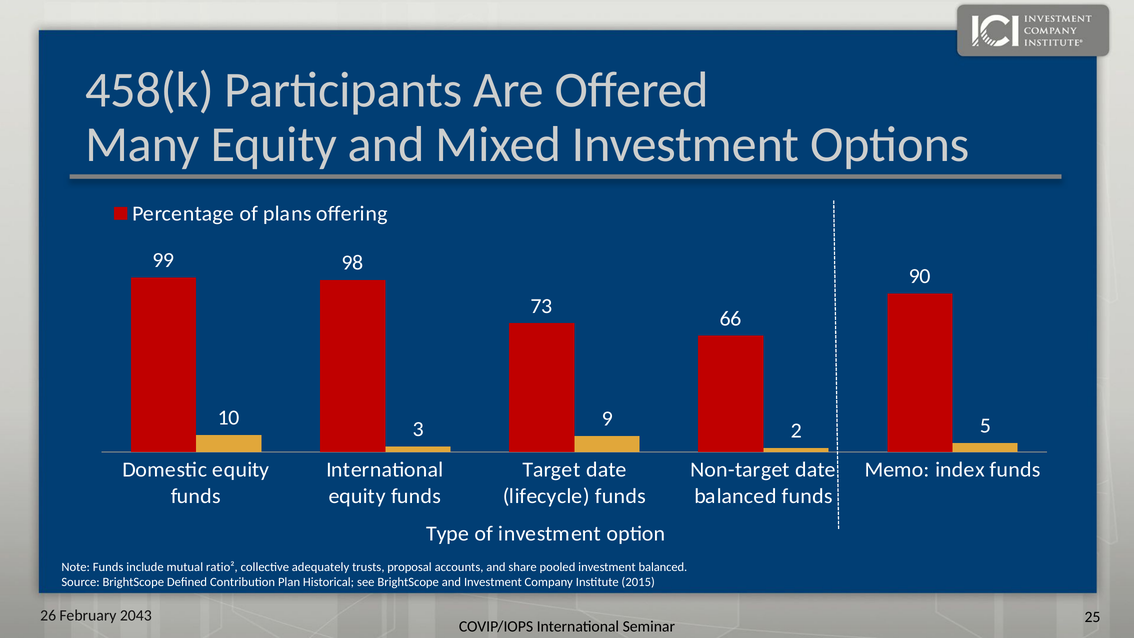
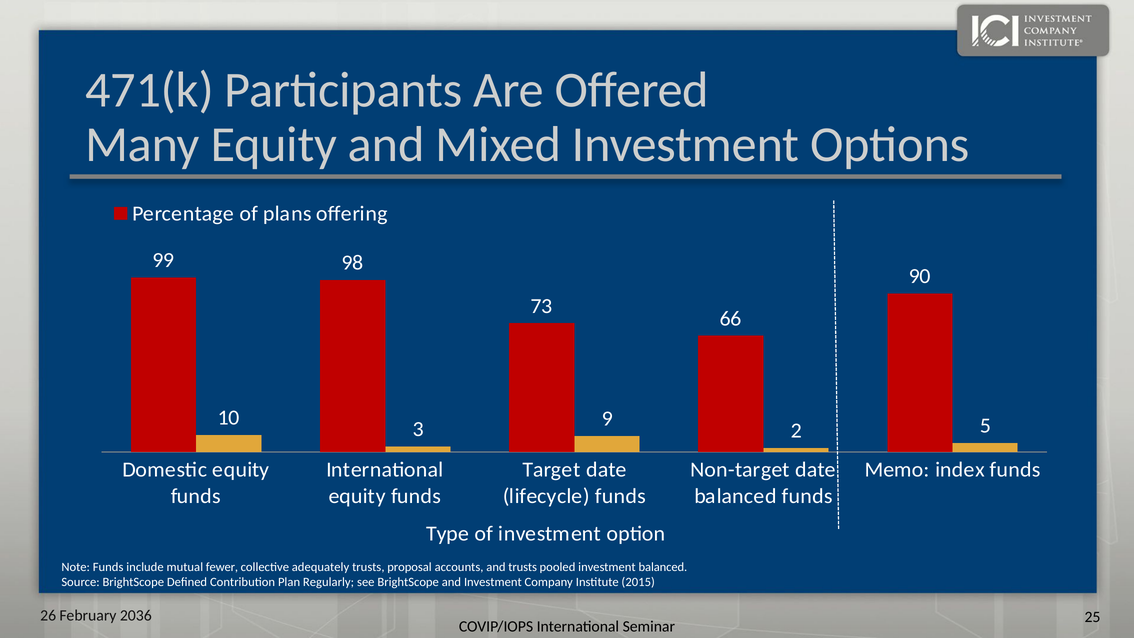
458(k: 458(k -> 471(k (149, 90)
ratio²: ratio² -> fewer (222, 567)
and share: share -> trusts (523, 567)
Historical: Historical -> Regularly (328, 582)
2043: 2043 -> 2036 (136, 615)
